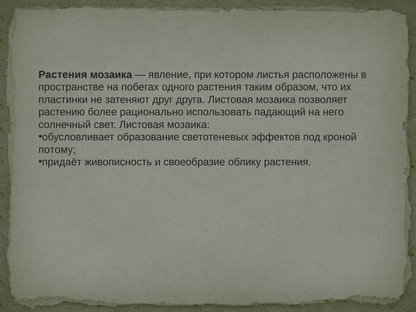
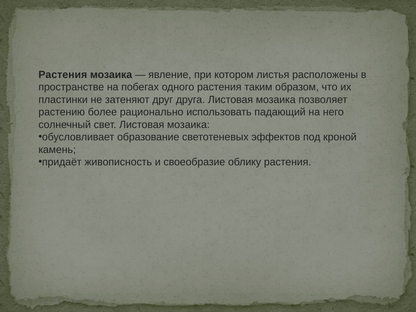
потому: потому -> камень (57, 150)
